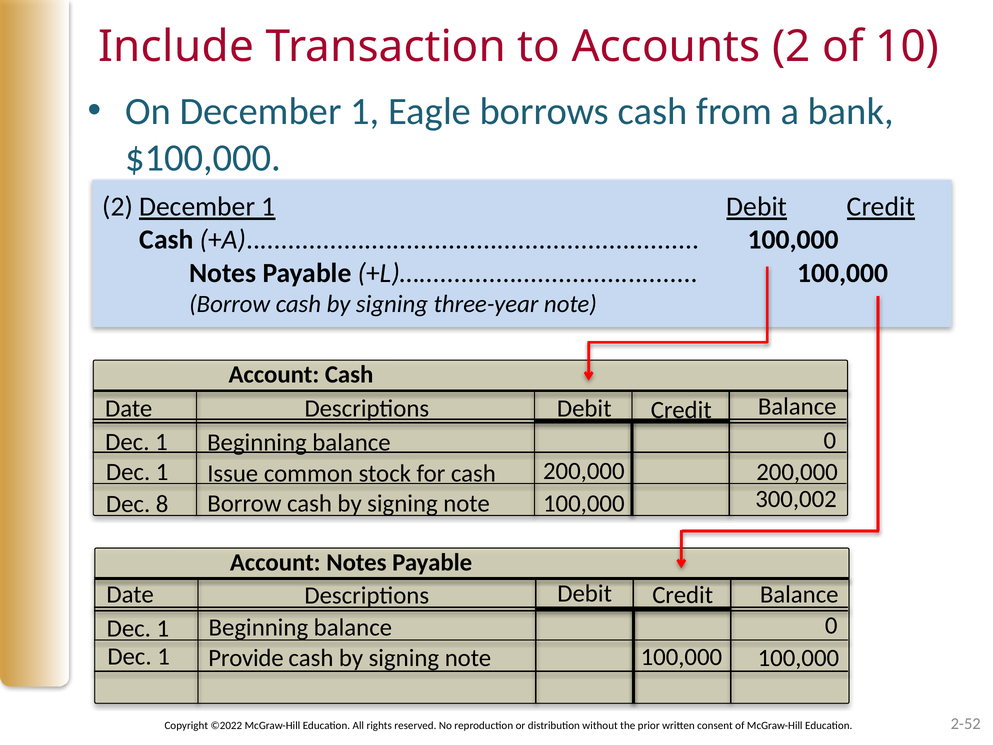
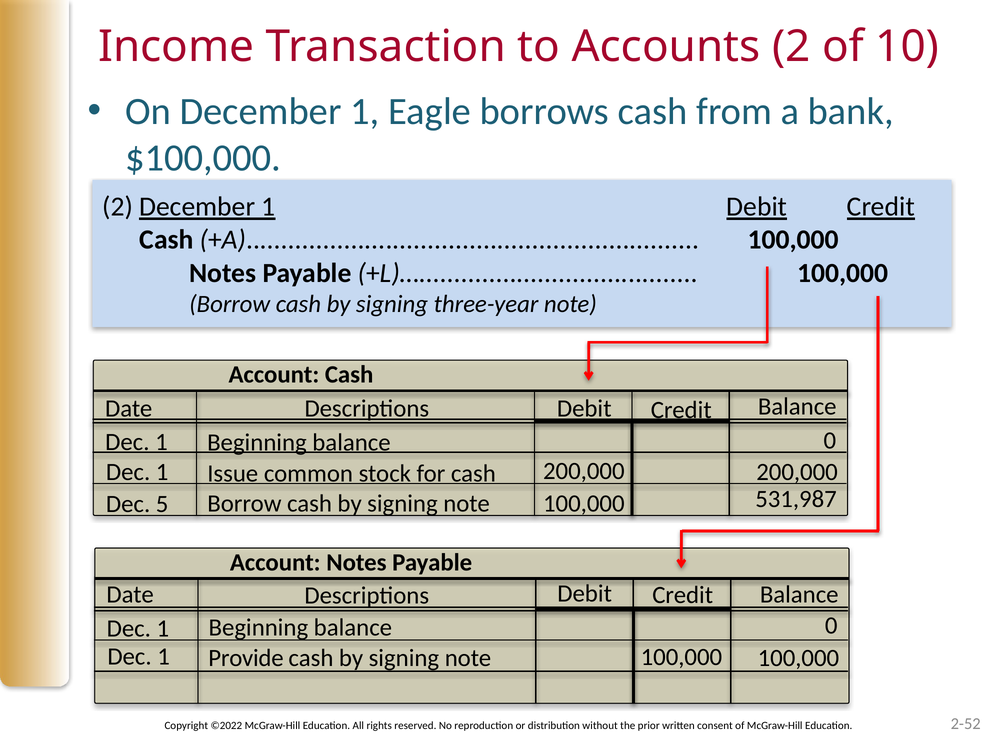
Include: Include -> Income (176, 47)
8: 8 -> 5 (162, 504)
300,002: 300,002 -> 531,987 (796, 499)
